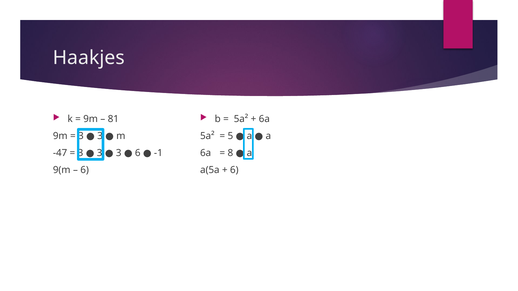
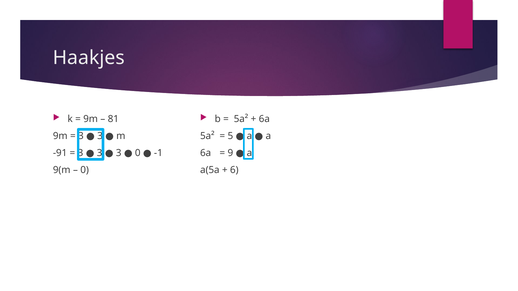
-47: -47 -> -91 (60, 153)
3 6: 6 -> 0 (138, 153)
8: 8 -> 9 (230, 153)
6: 6 -> 0 (85, 170)
